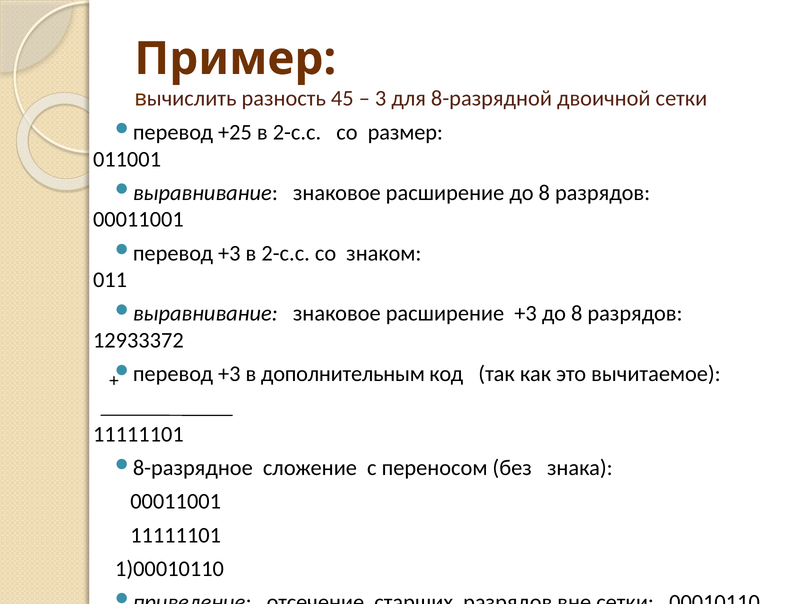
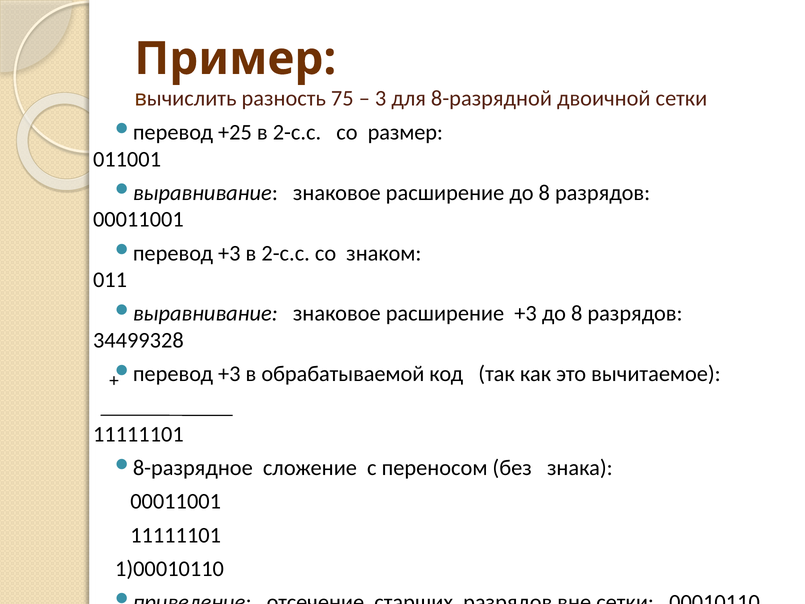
45: 45 -> 75 (342, 98)
12933372: 12933372 -> 34499328 (138, 340)
дополнительным: дополнительным -> обрабатываемой (343, 374)
